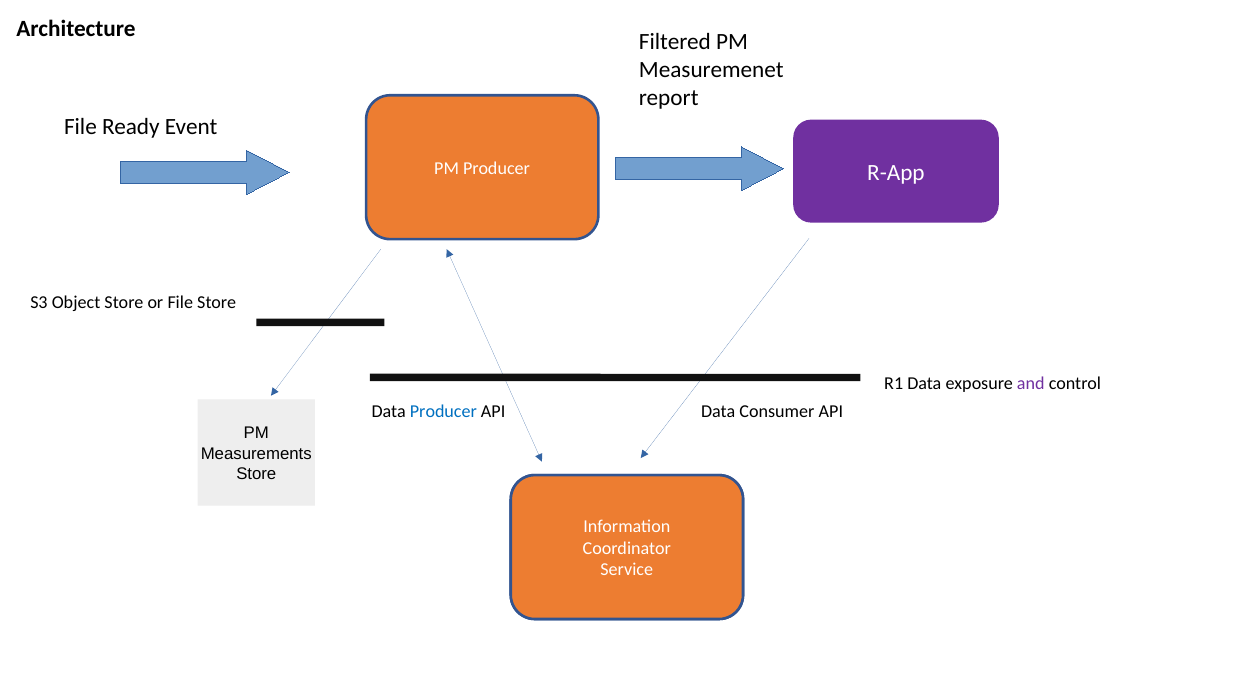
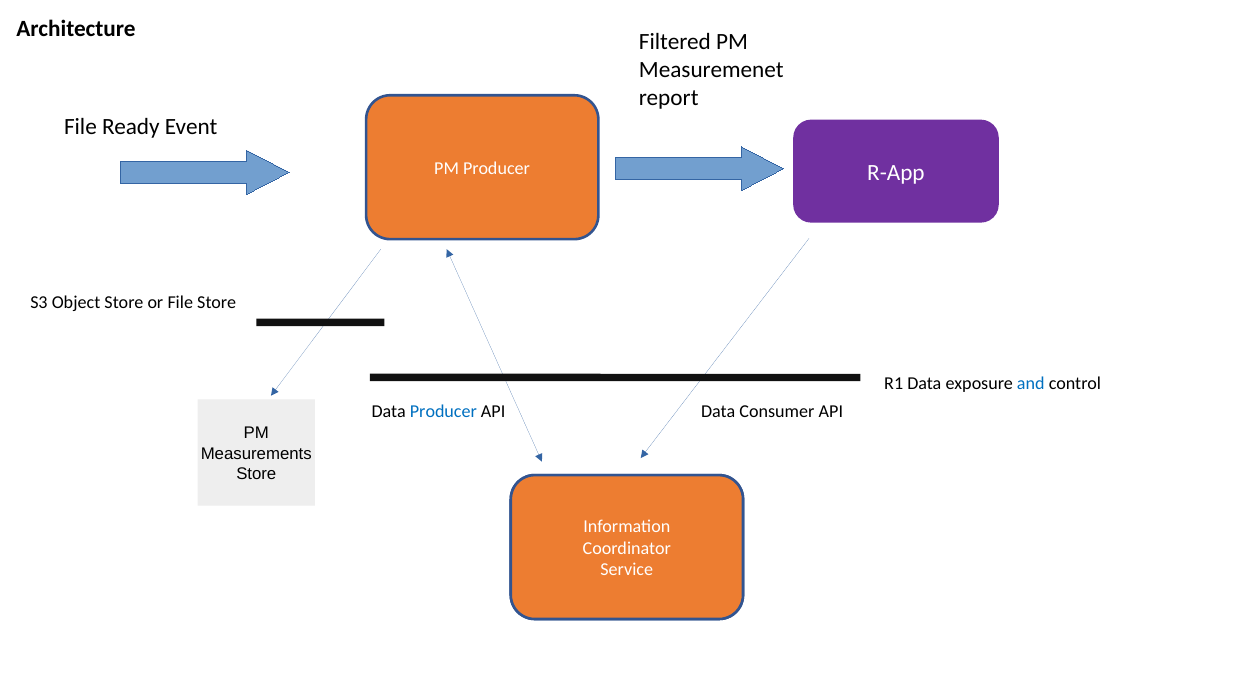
and colour: purple -> blue (1031, 383)
